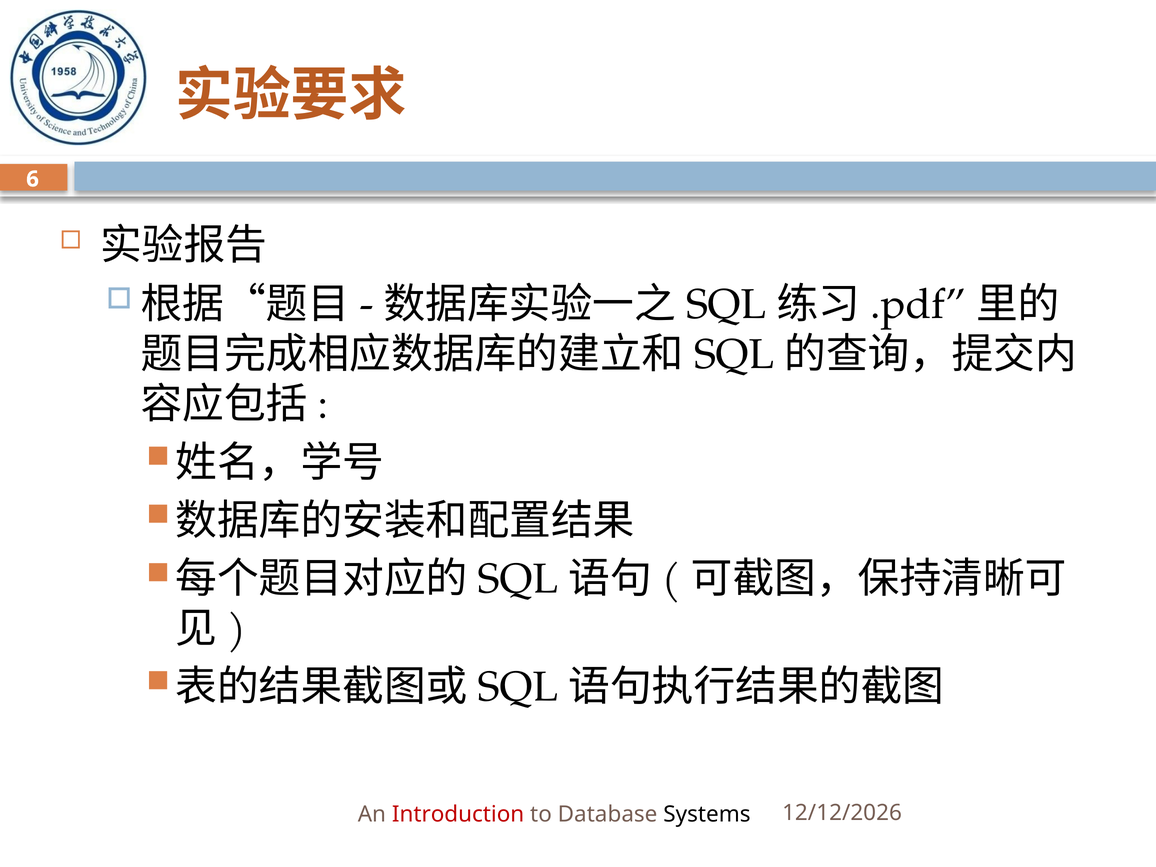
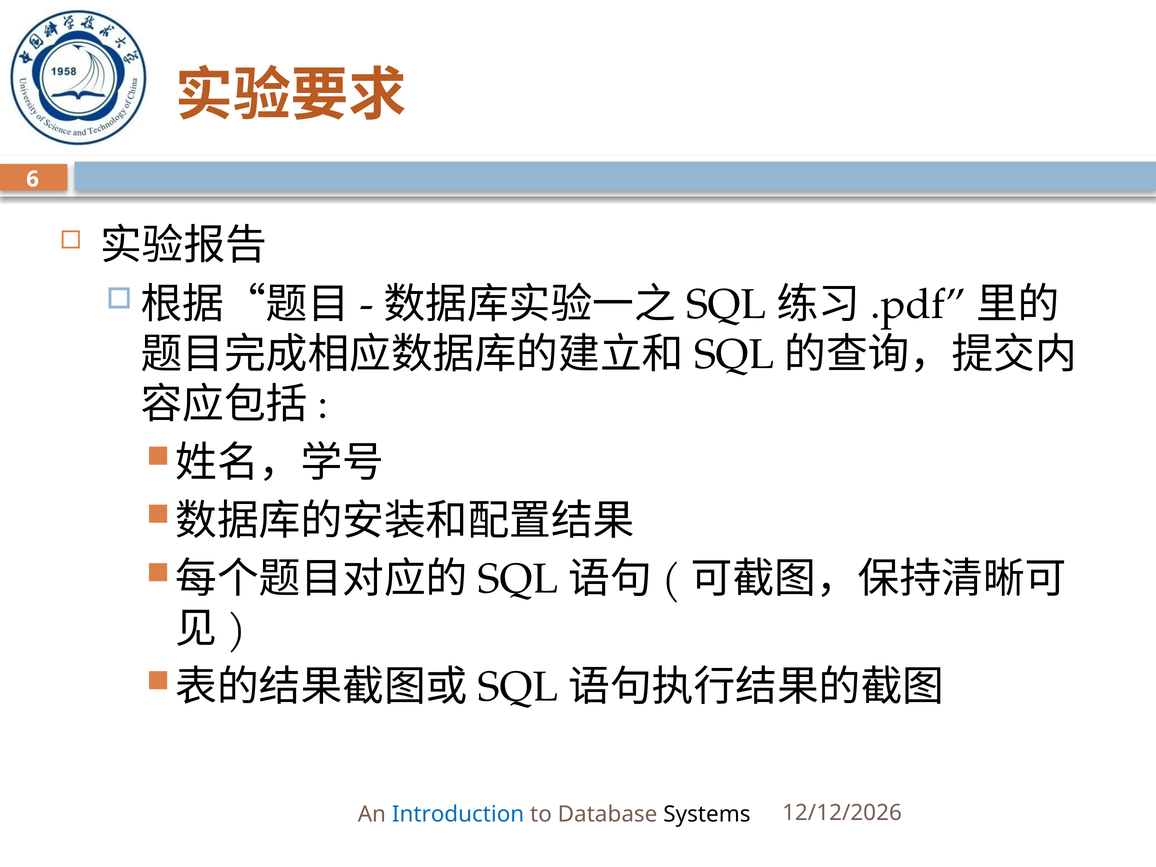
Introduction colour: red -> blue (458, 815)
